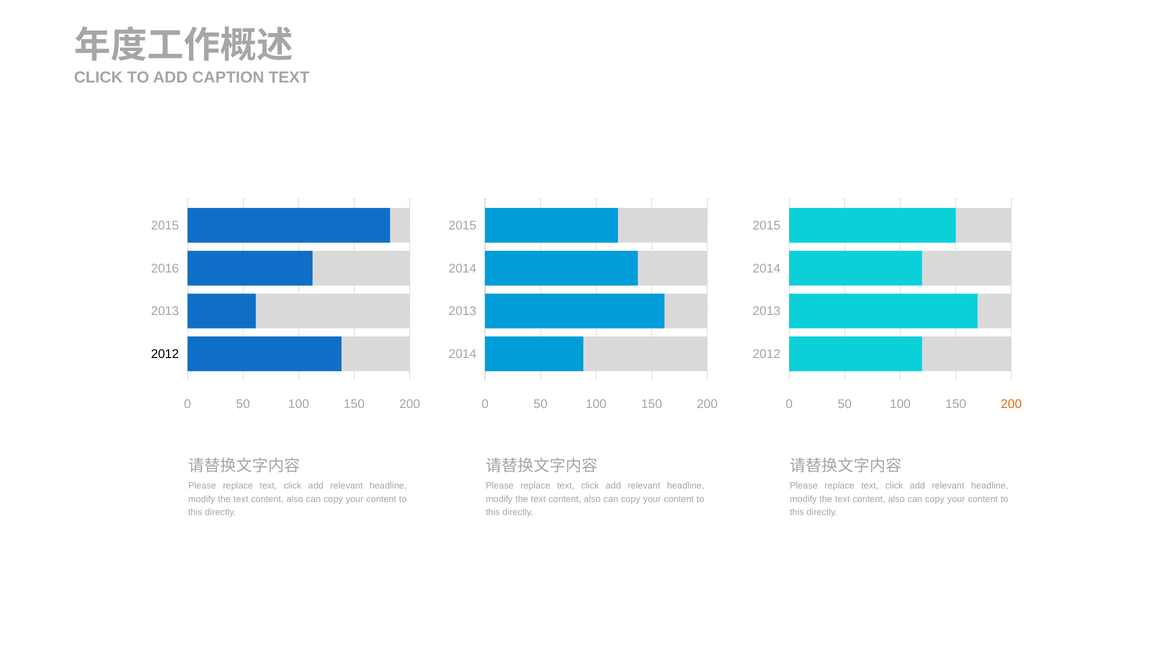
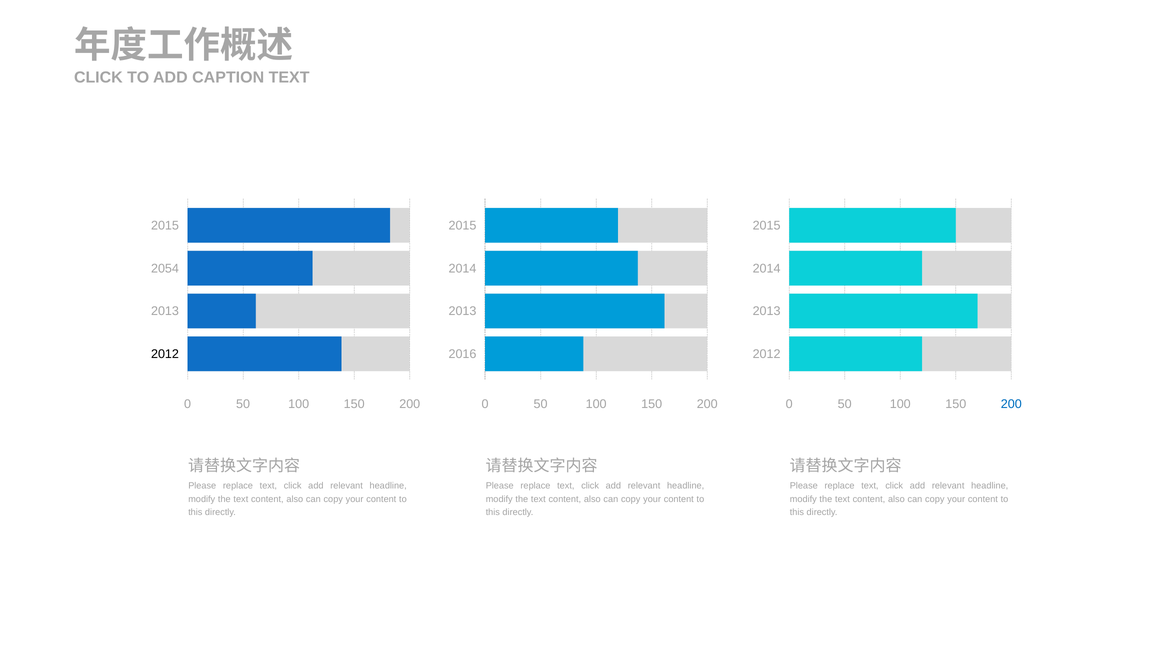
2016: 2016 -> 2054 (165, 268)
2014: 2014 -> 2016 (462, 354)
200 colour: orange -> blue (1011, 404)
